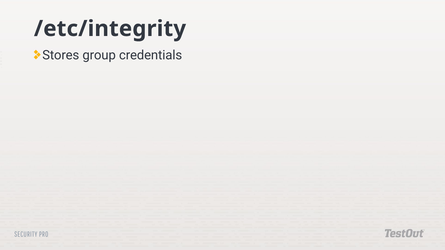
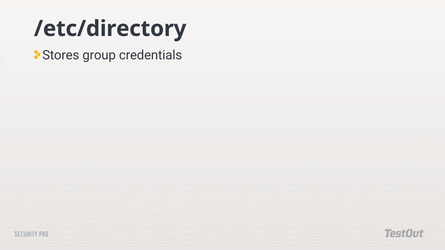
/etc/integrity: /etc/integrity -> /etc/directory (110, 29)
